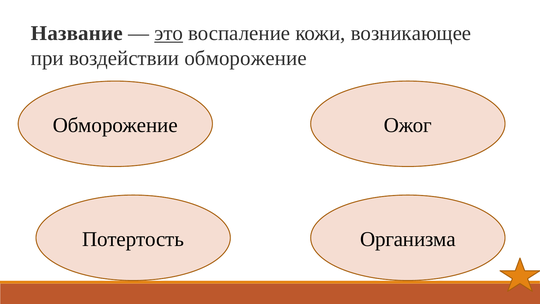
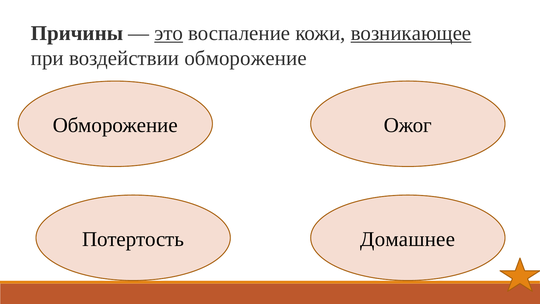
Название: Название -> Причины (77, 33)
возникающее underline: none -> present (411, 33)
Организма: Организма -> Домашнее (408, 239)
